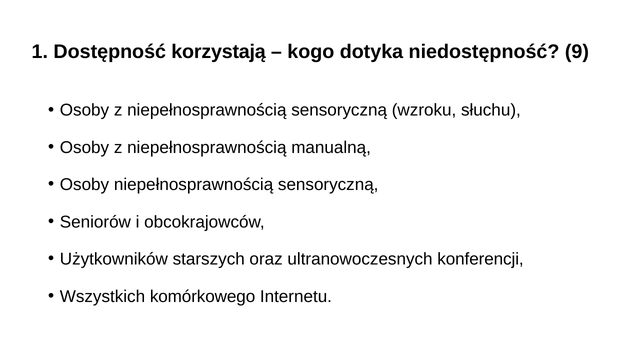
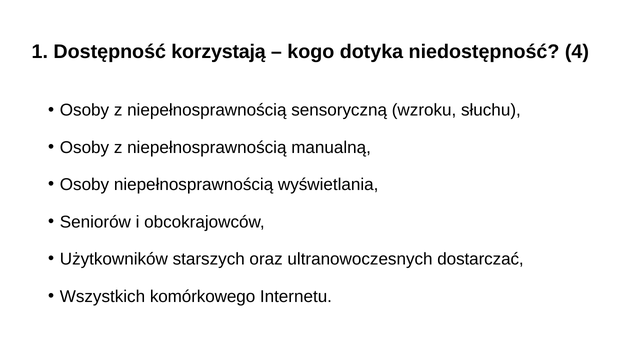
9: 9 -> 4 (577, 52)
Osoby niepełnosprawnością sensoryczną: sensoryczną -> wyświetlania (328, 185)
konferencji: konferencji -> dostarczać (481, 259)
